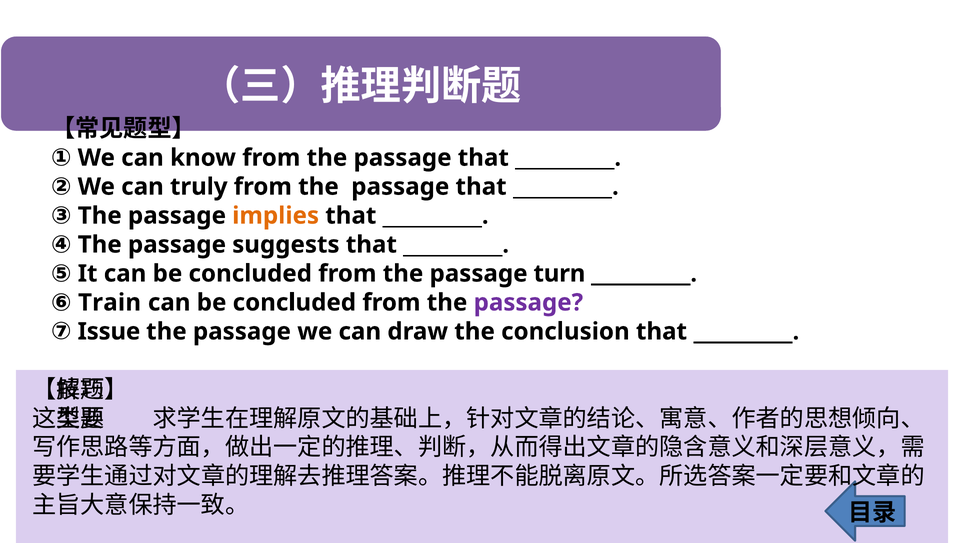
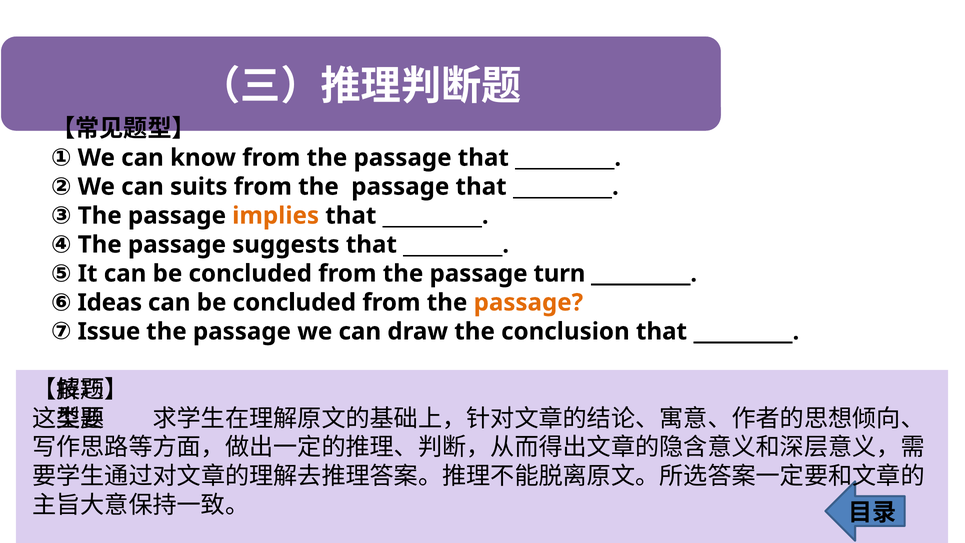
truly: truly -> suits (199, 187)
Train: Train -> Ideas (110, 302)
passage colour: purple -> orange (528, 302)
